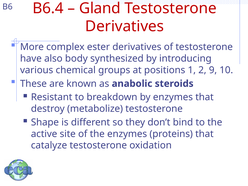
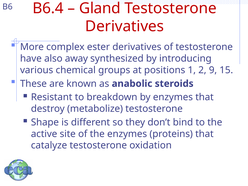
body: body -> away (76, 59)
10: 10 -> 15 (226, 70)
